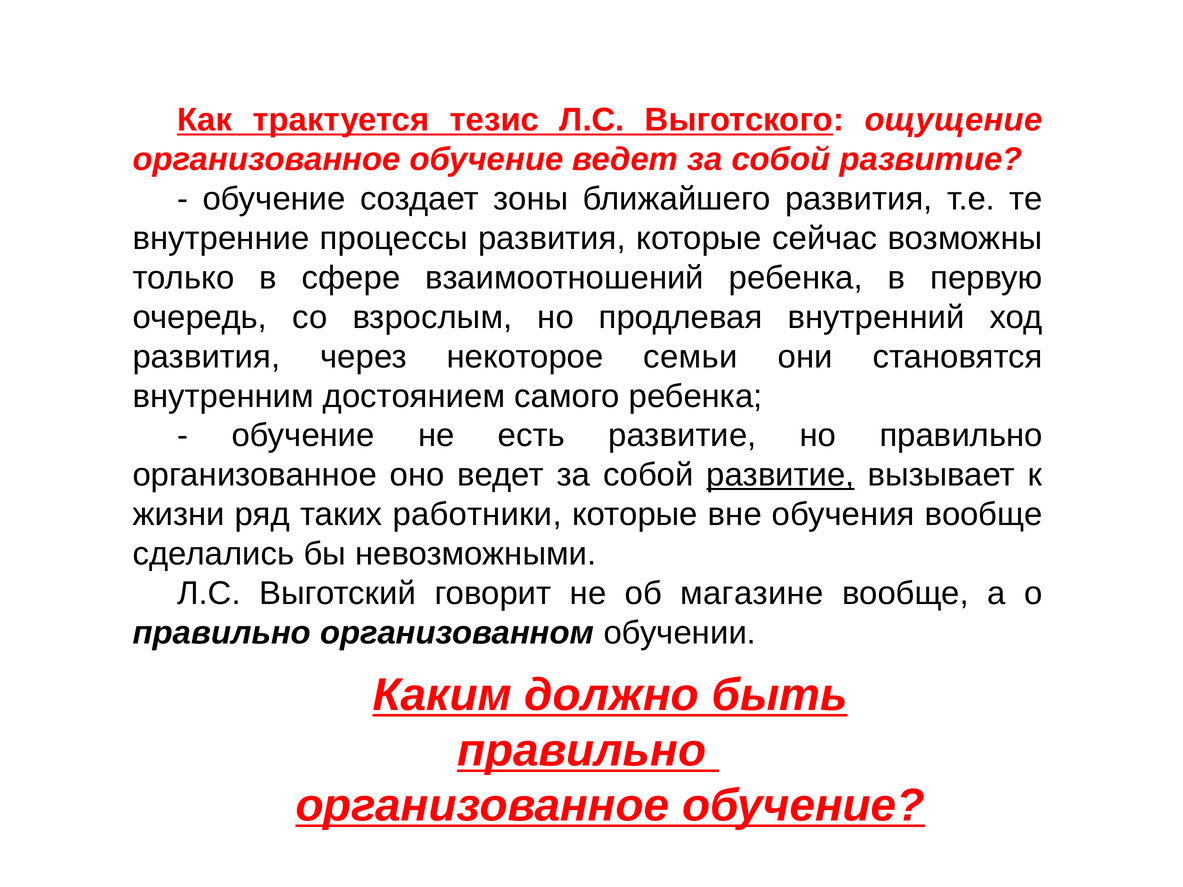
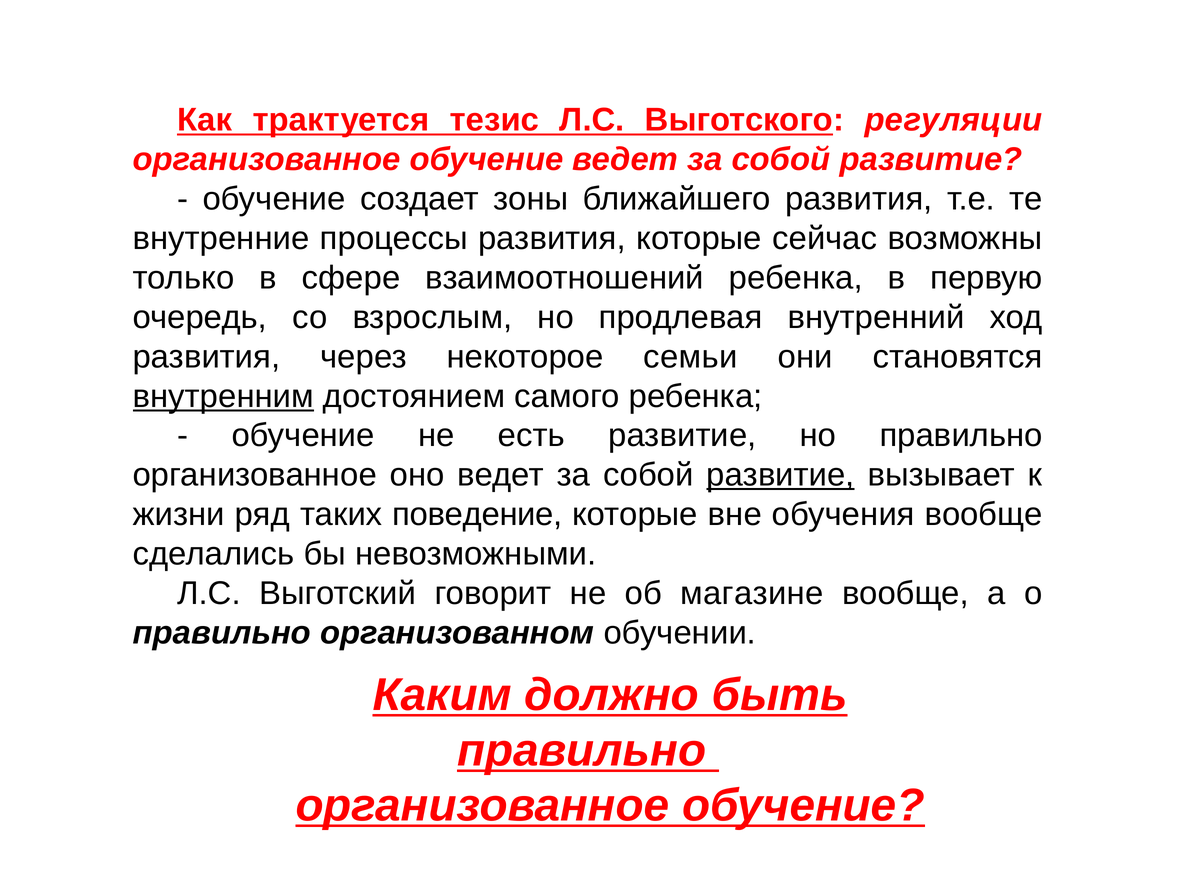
ощущение: ощущение -> регуляции (954, 120)
внутренним underline: none -> present (223, 396)
работники: работники -> поведение (477, 515)
